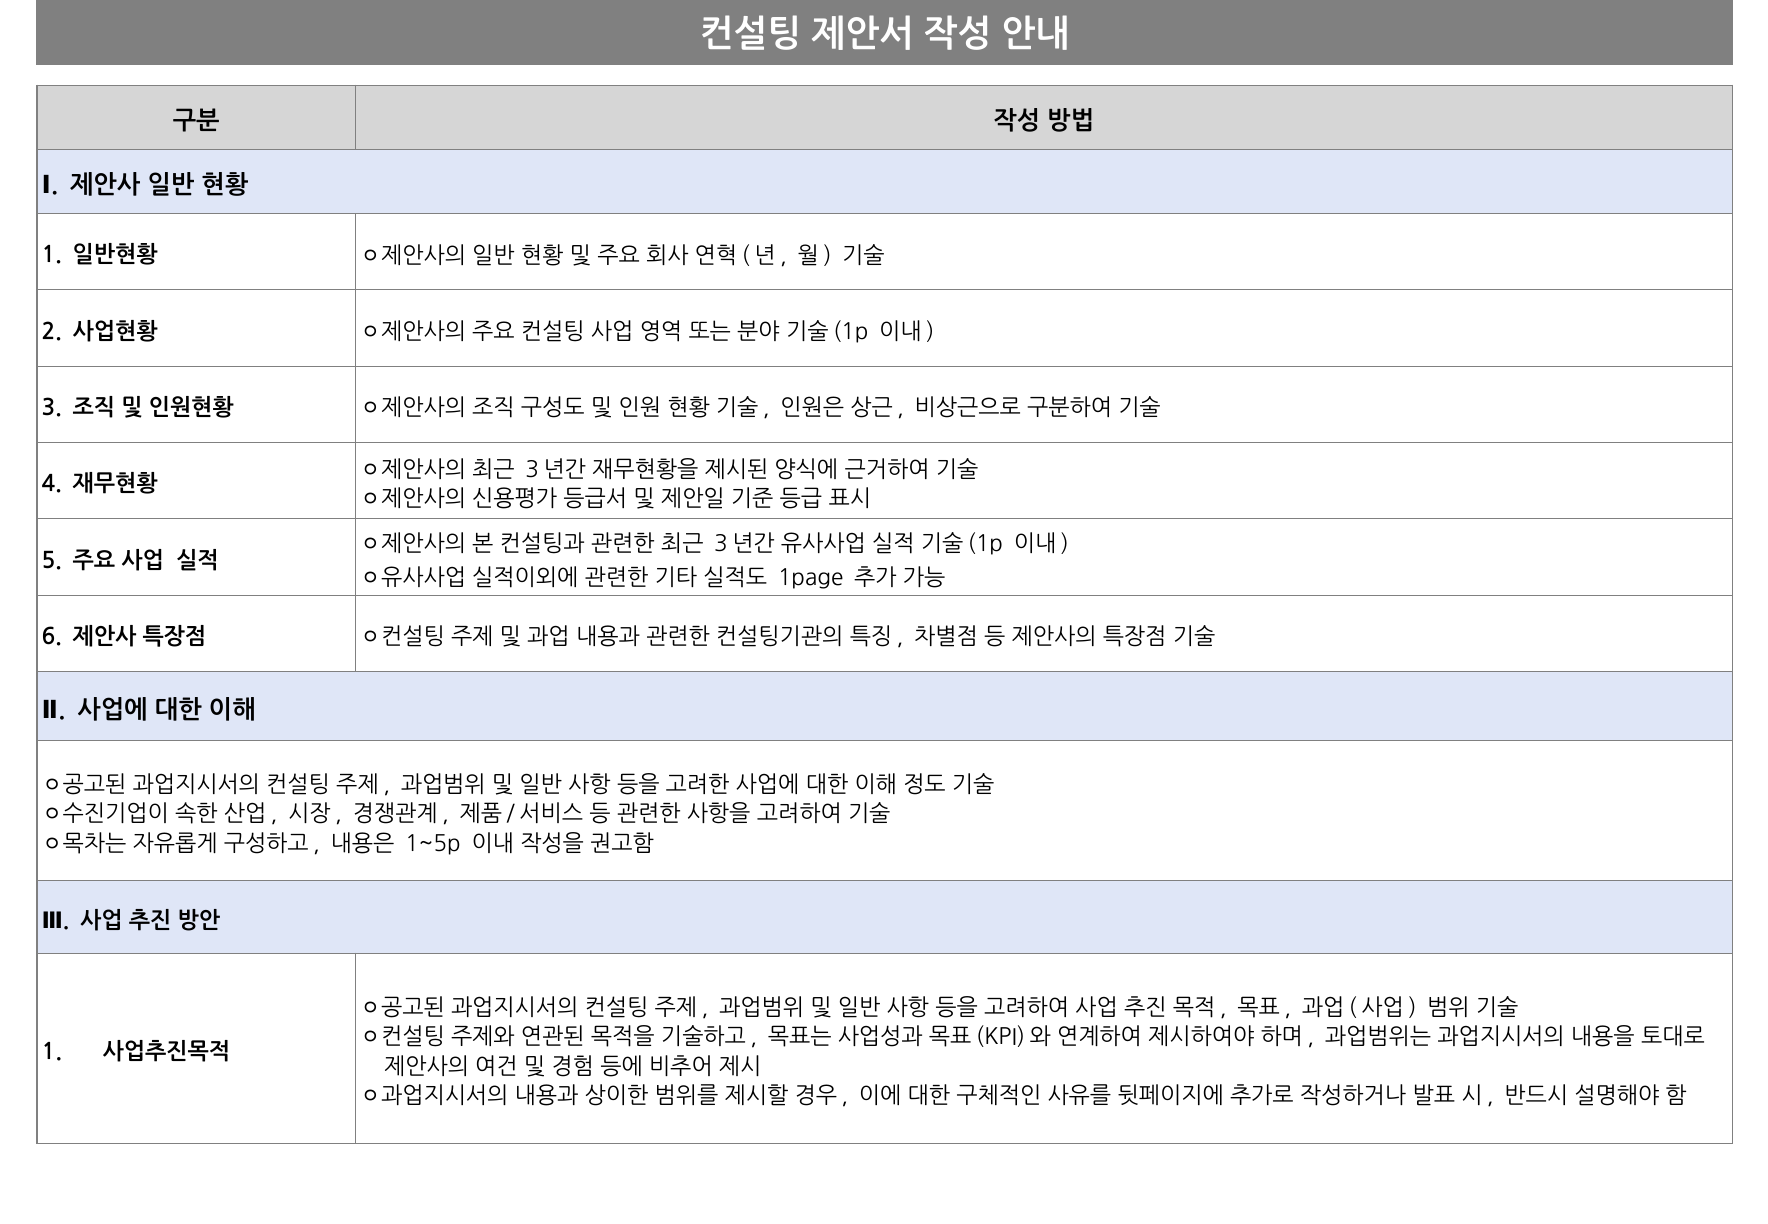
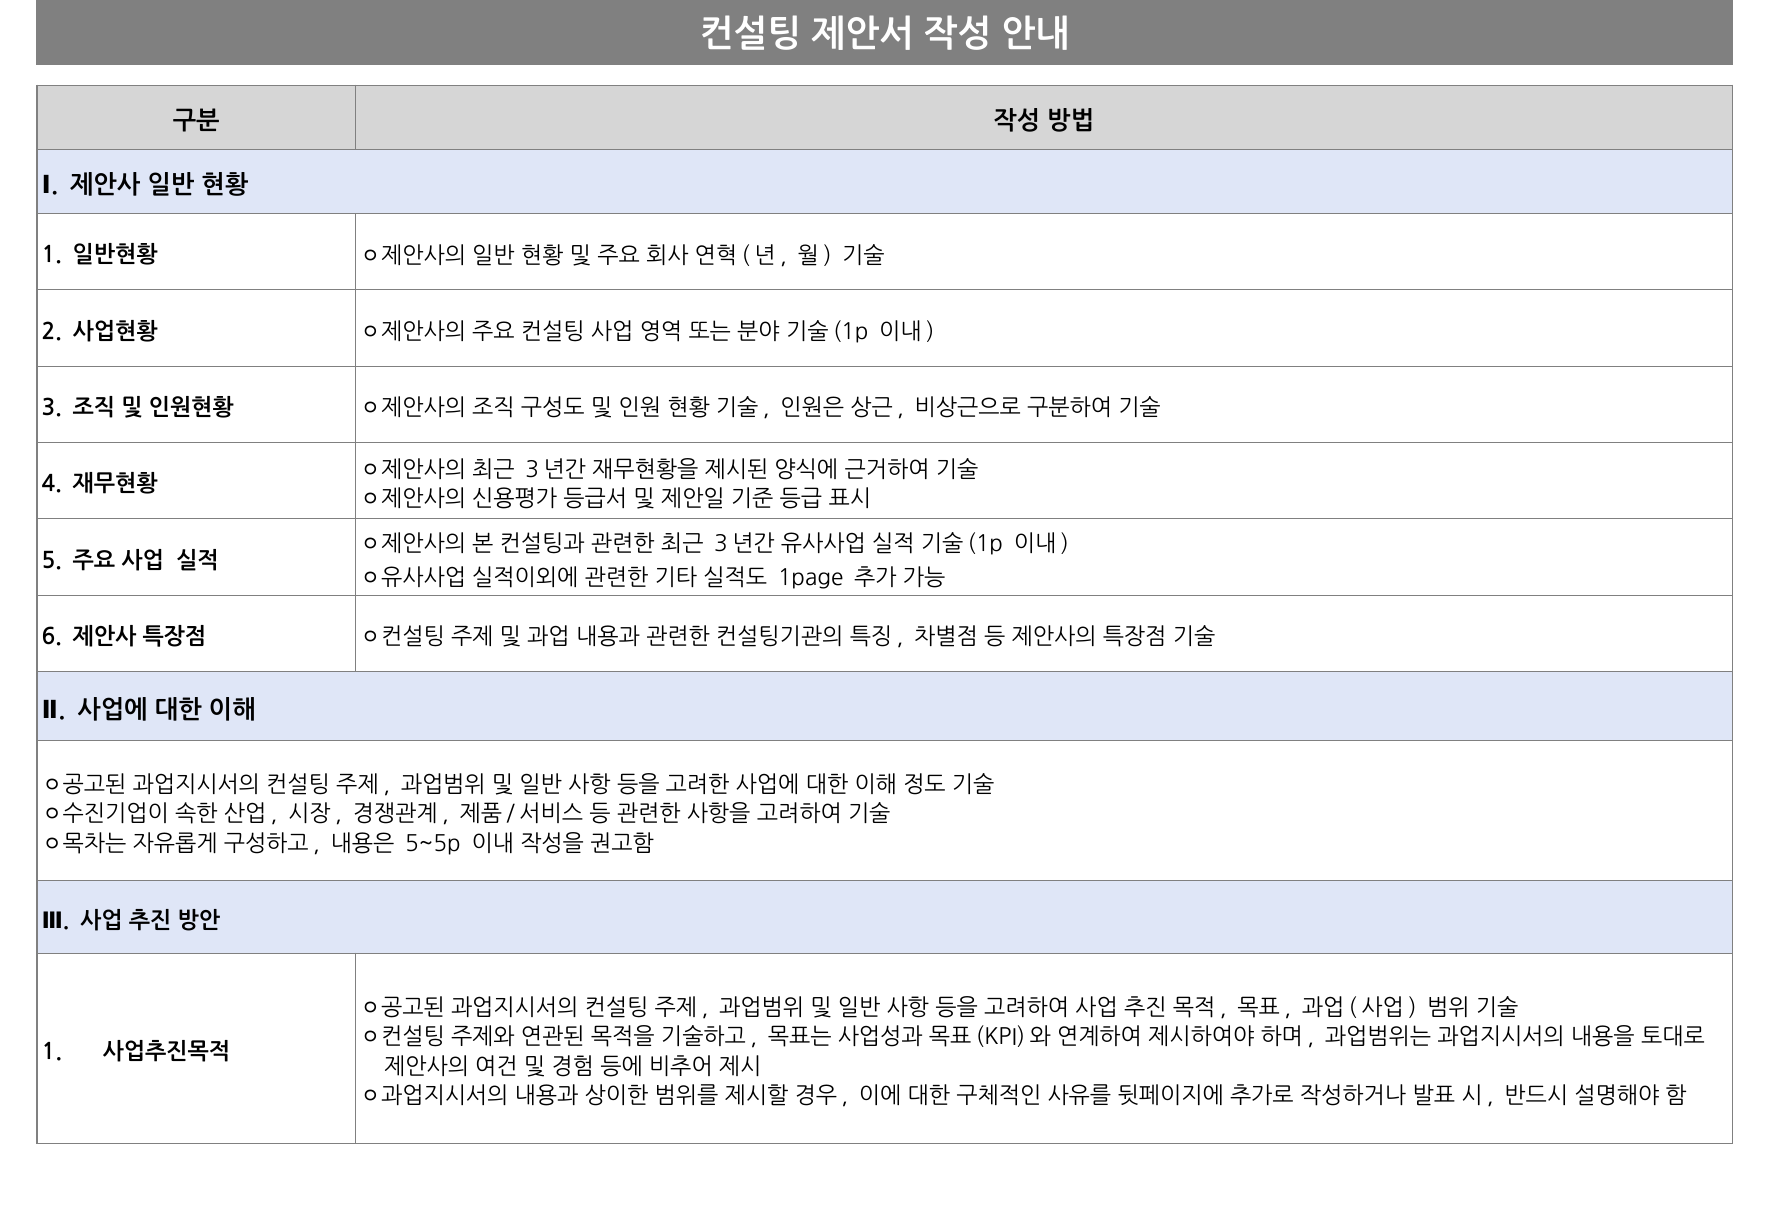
1~5p: 1~5p -> 5~5p (433, 844)
